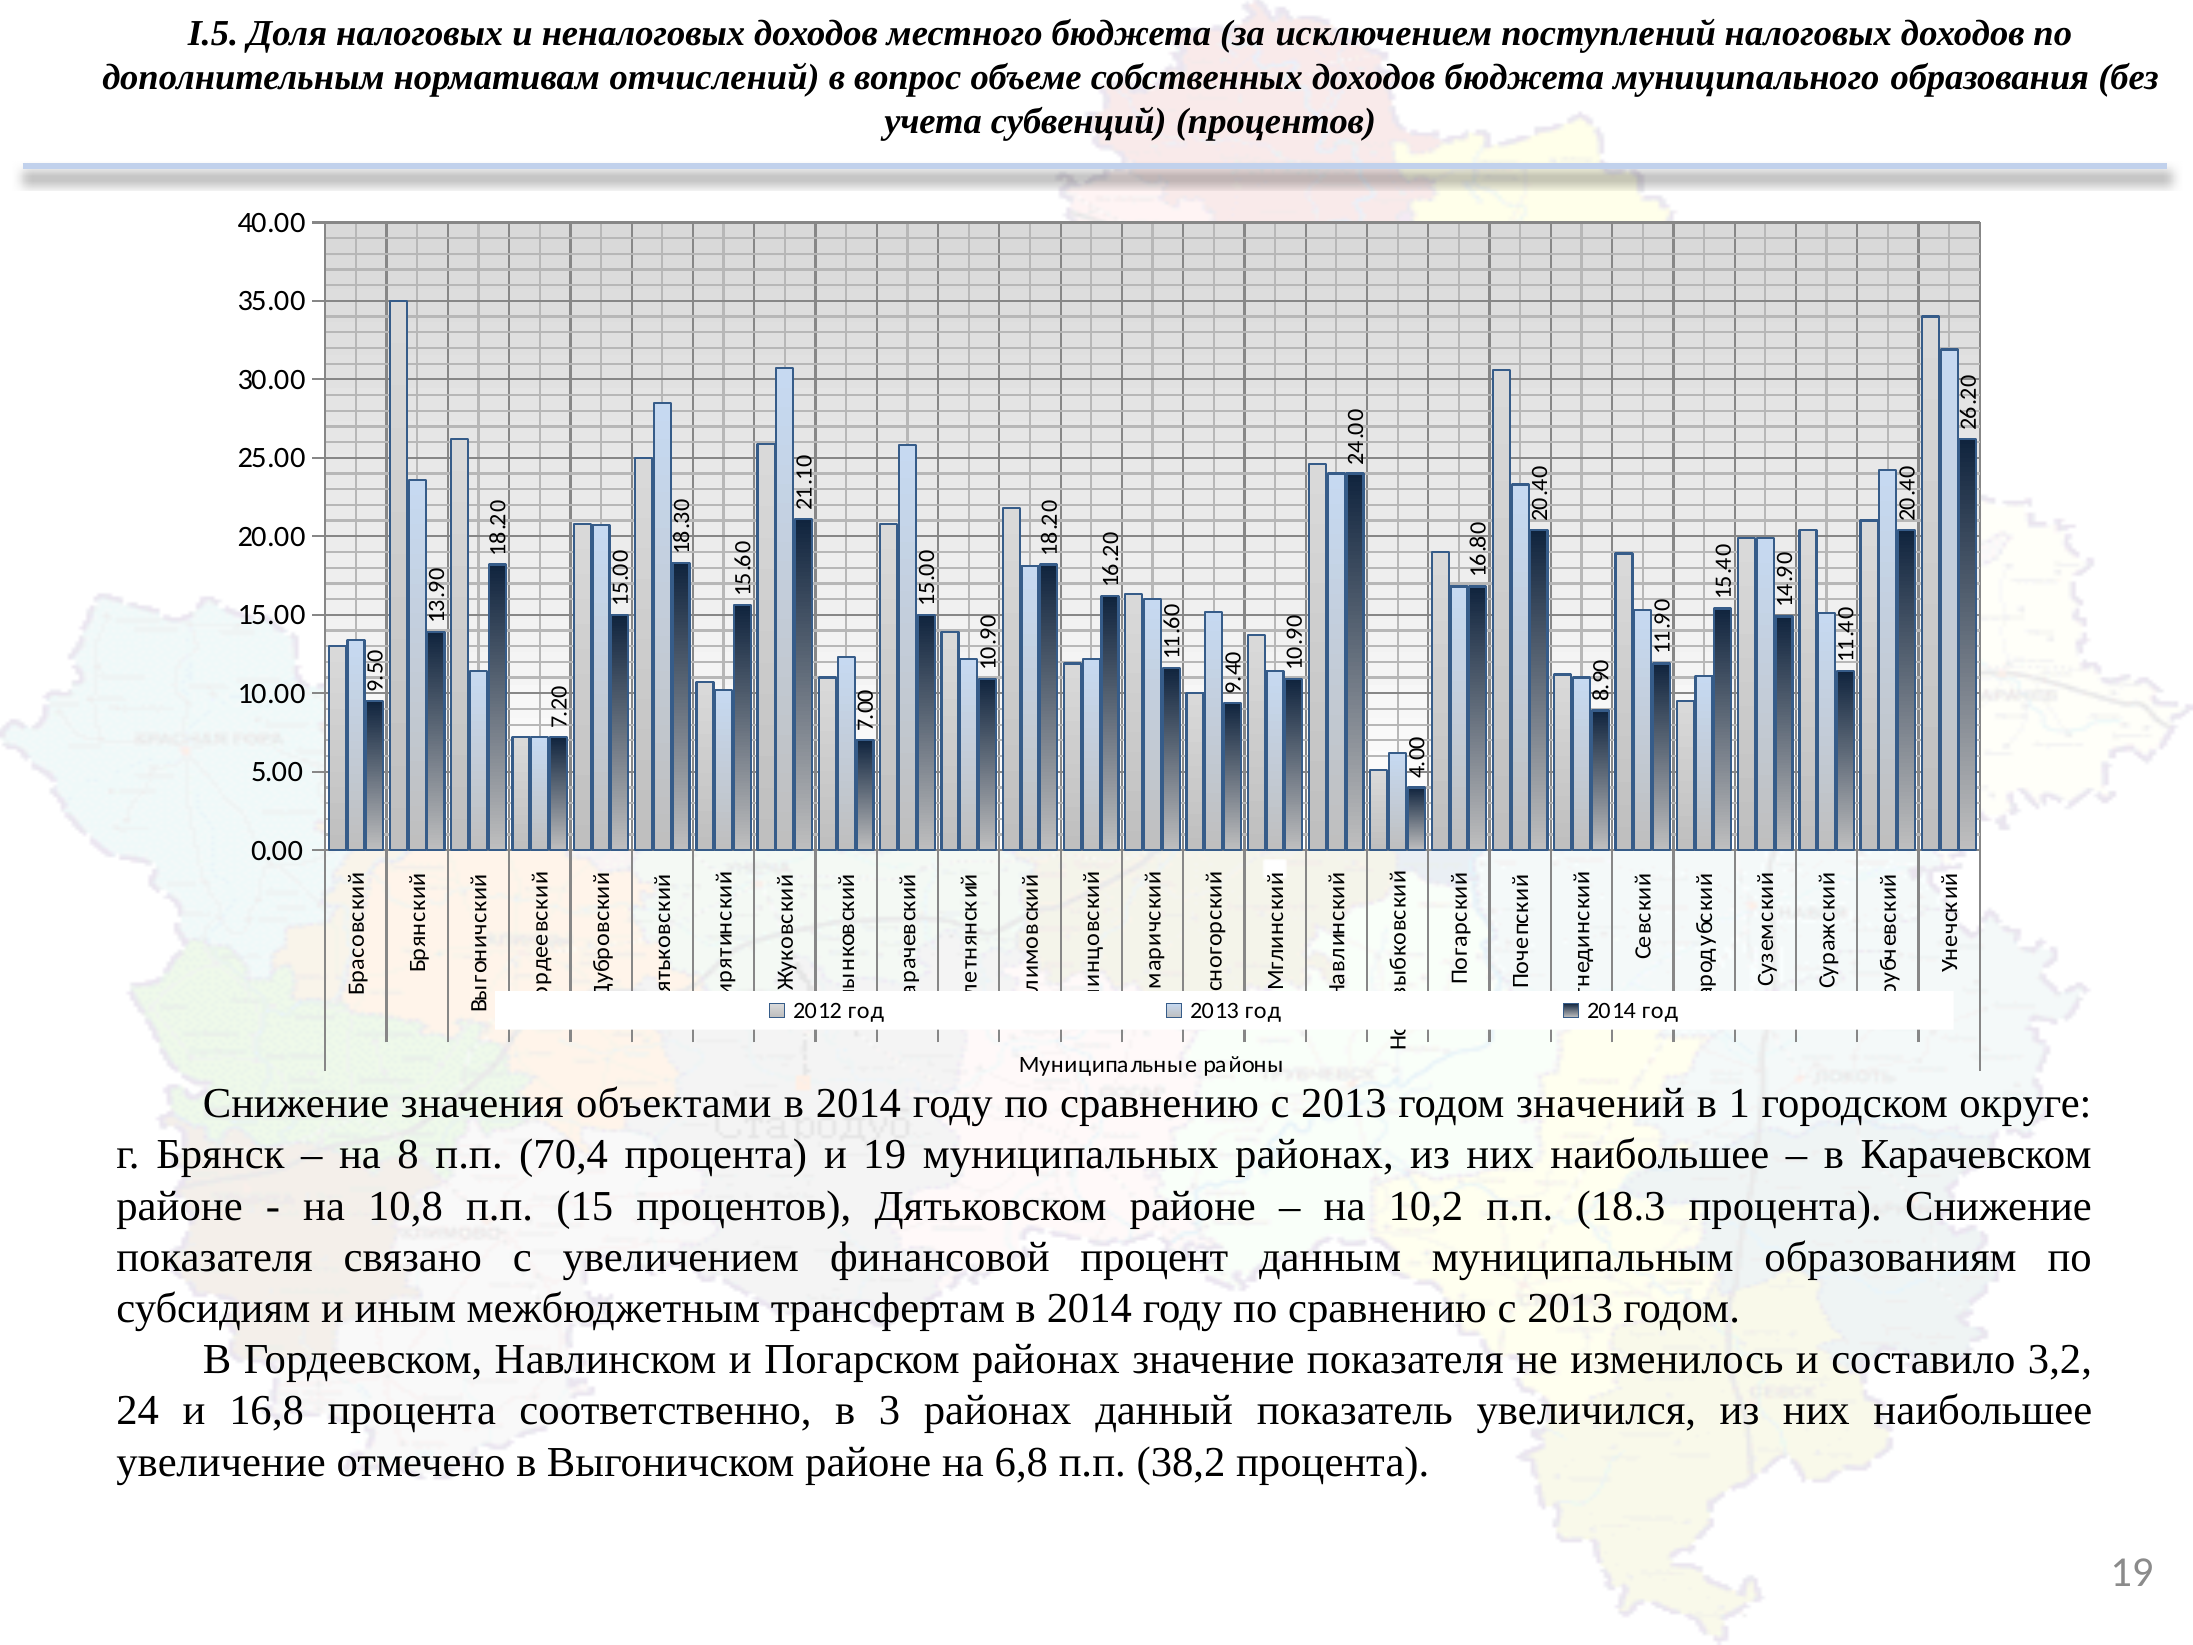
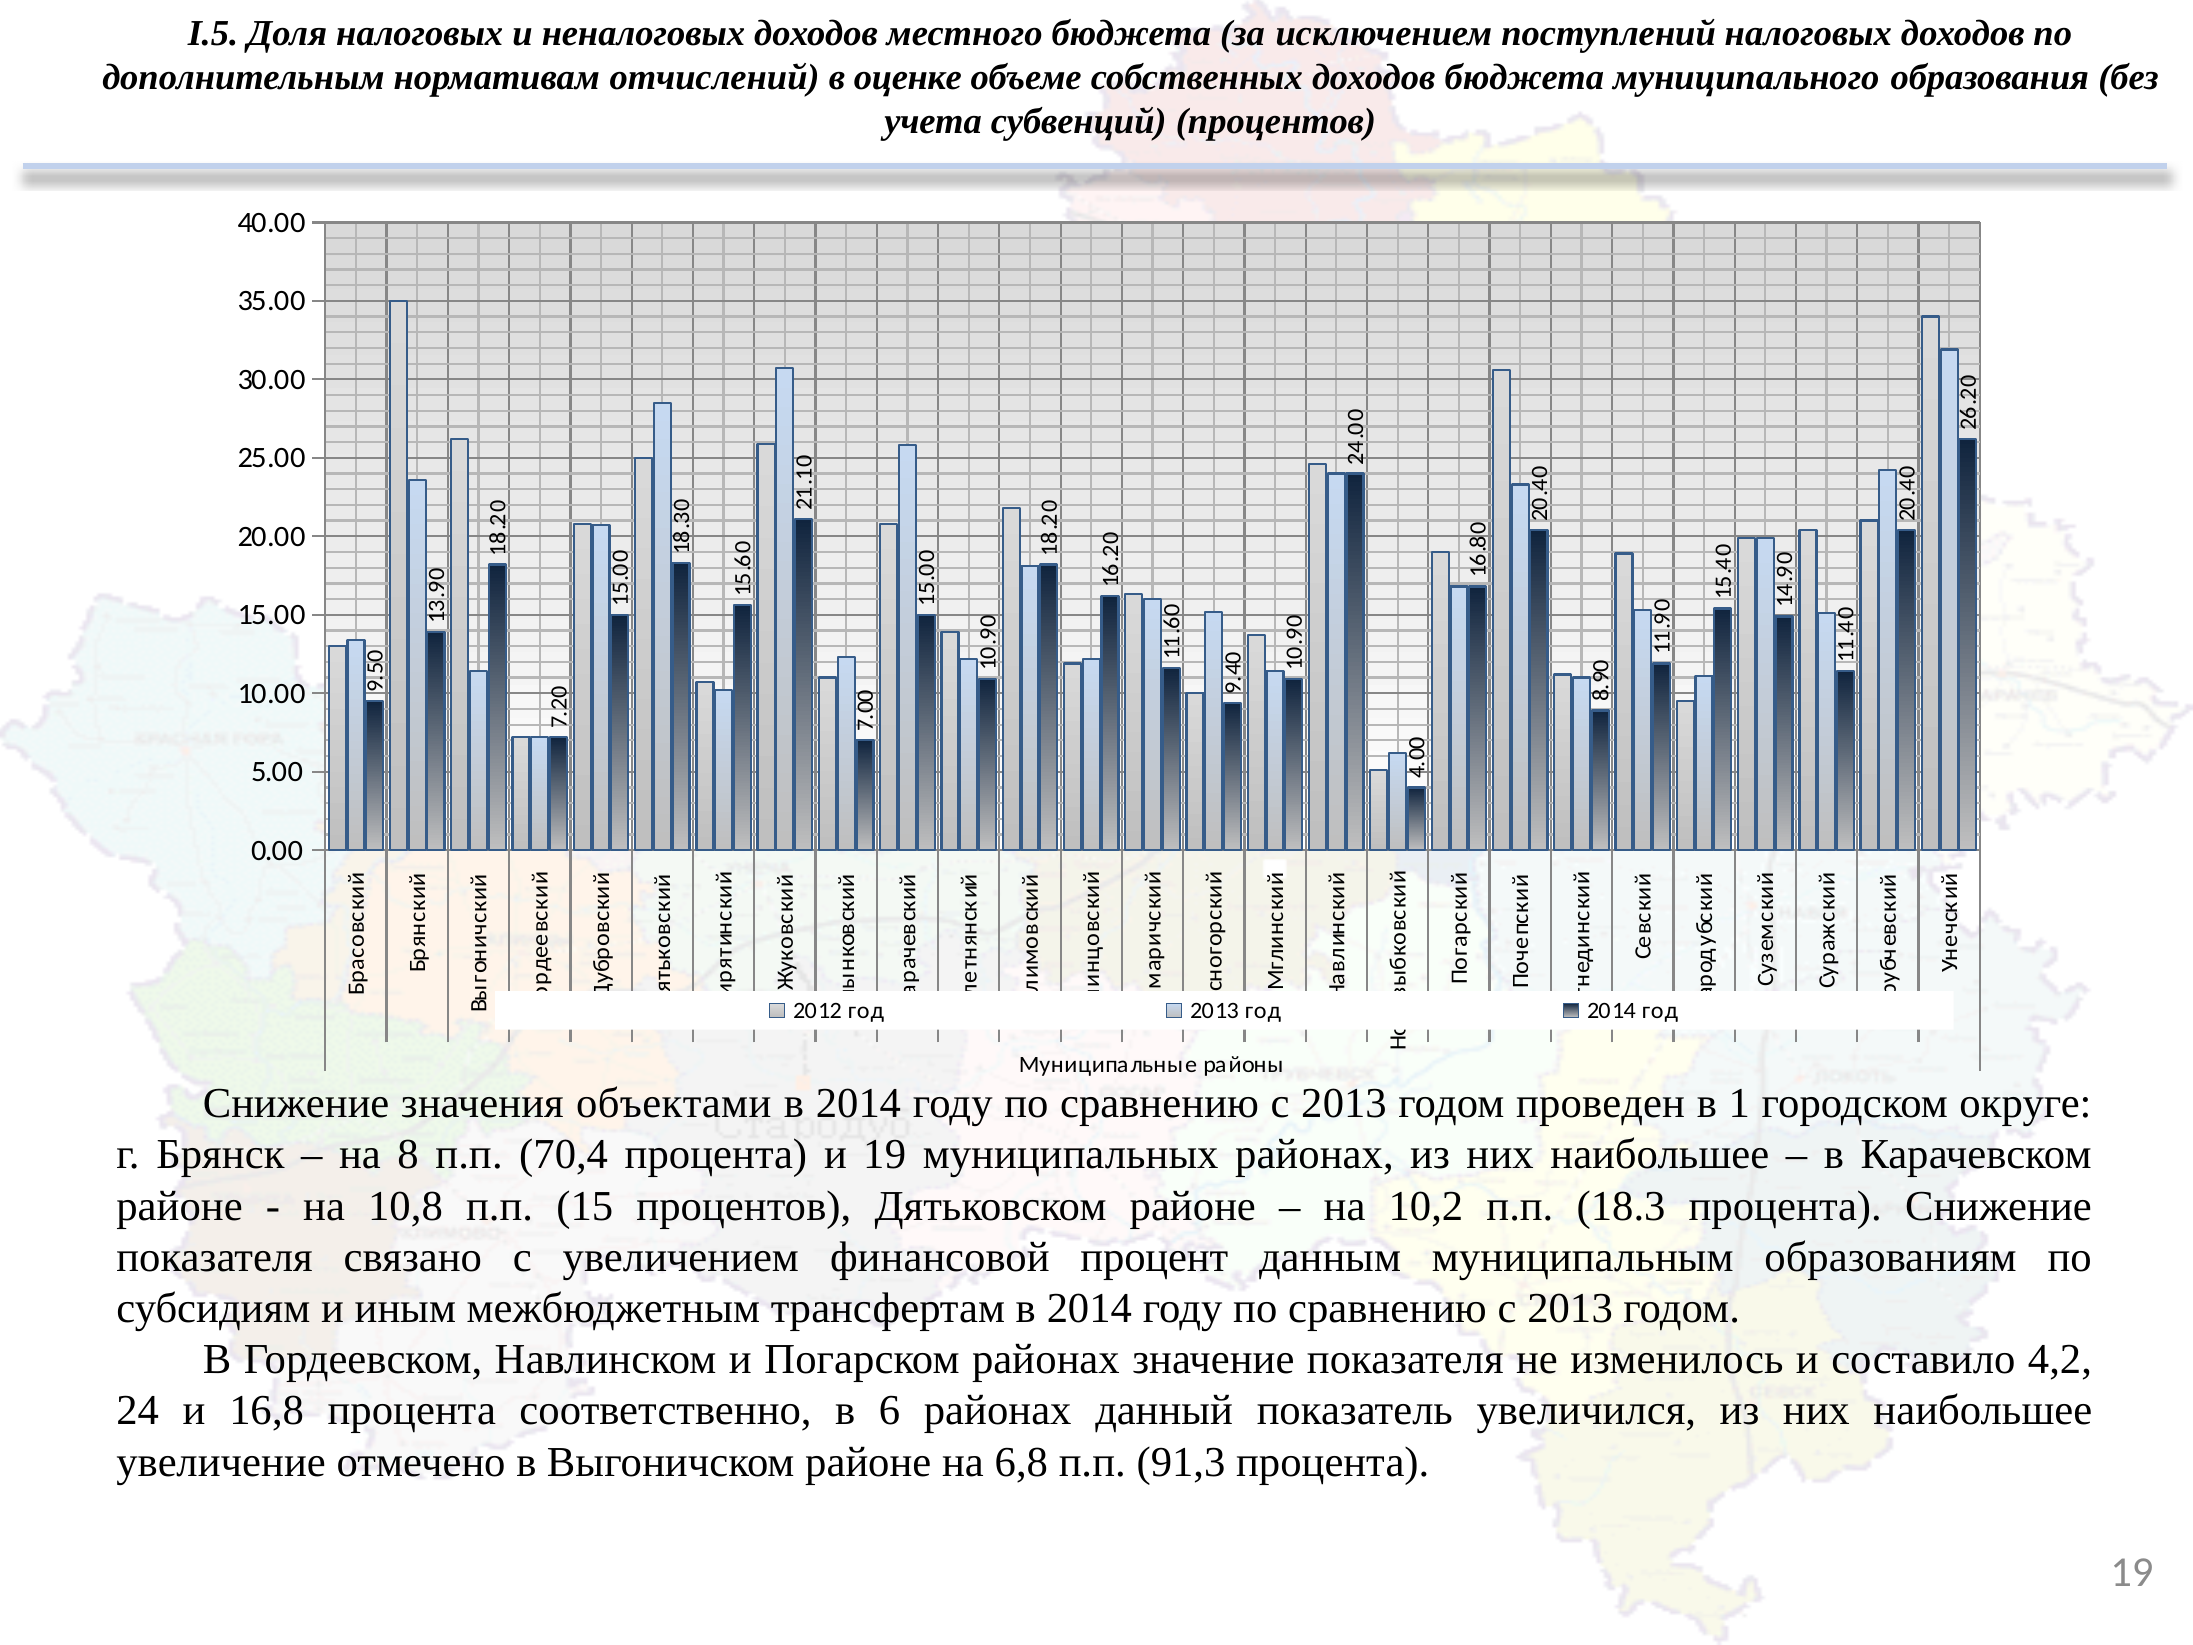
вопрос: вопрос -> оценке (908, 78)
значений: значений -> проведен (1601, 1103)
3,2: 3,2 -> 4,2 (2060, 1359)
в 3: 3 -> 6 (890, 1411)
38,2: 38,2 -> 91,3 (1181, 1462)
